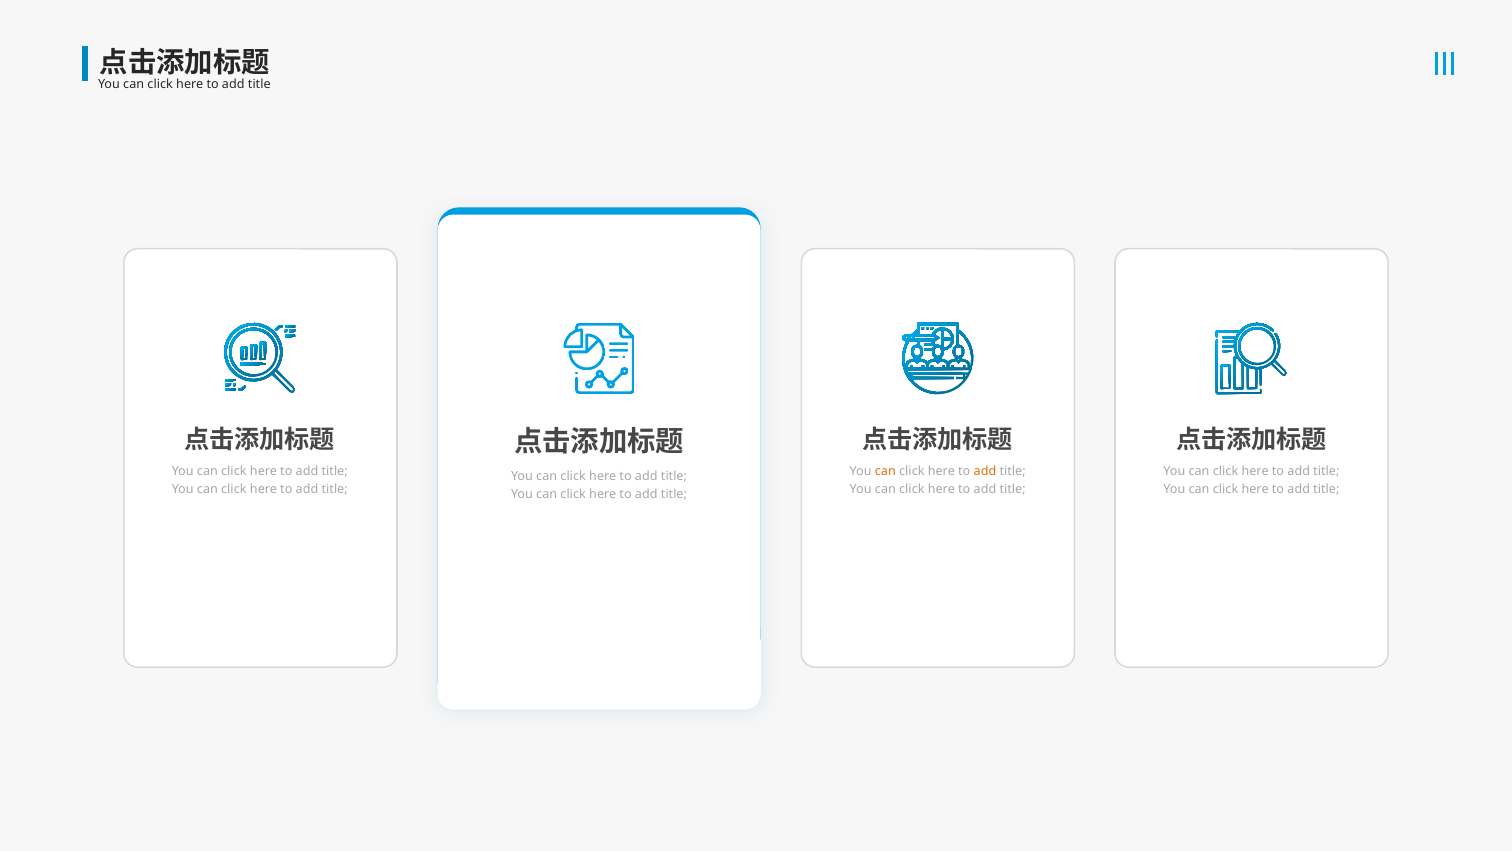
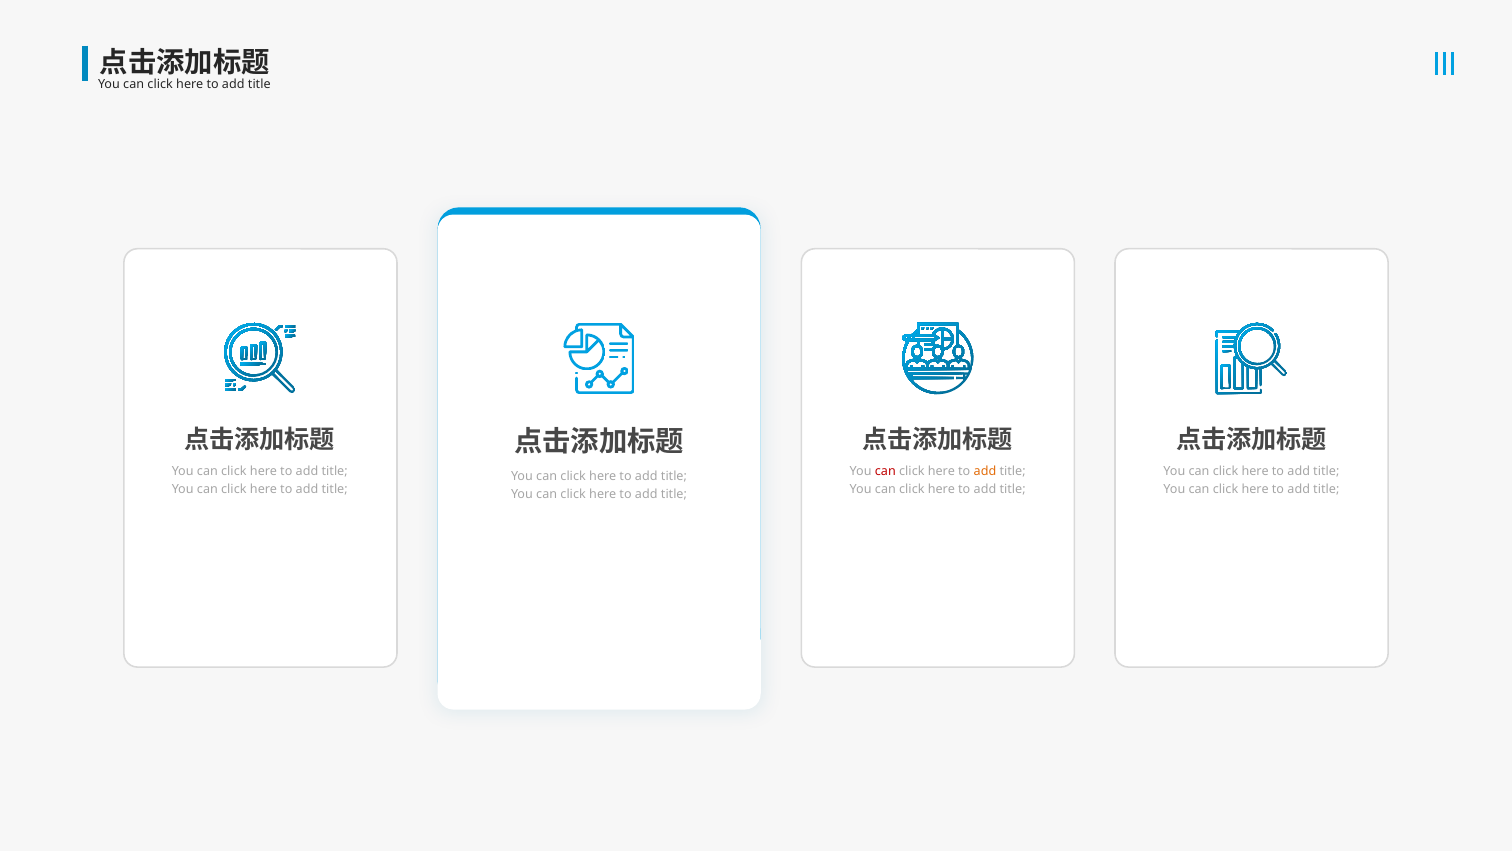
can colour: orange -> red (885, 471)
